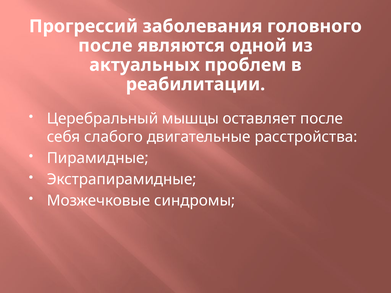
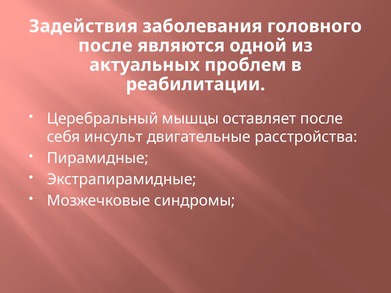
Прогрессий: Прогрессий -> Задействия (83, 26)
слабого: слабого -> инсульт (113, 137)
